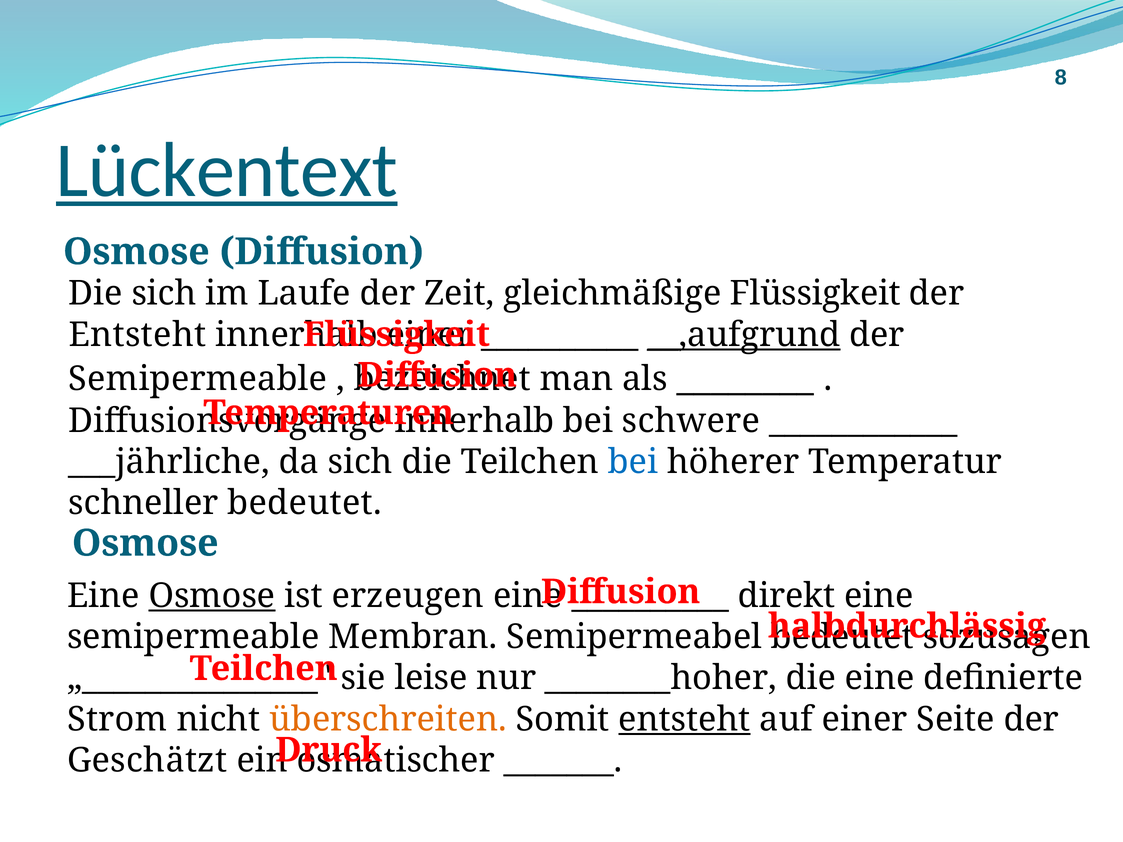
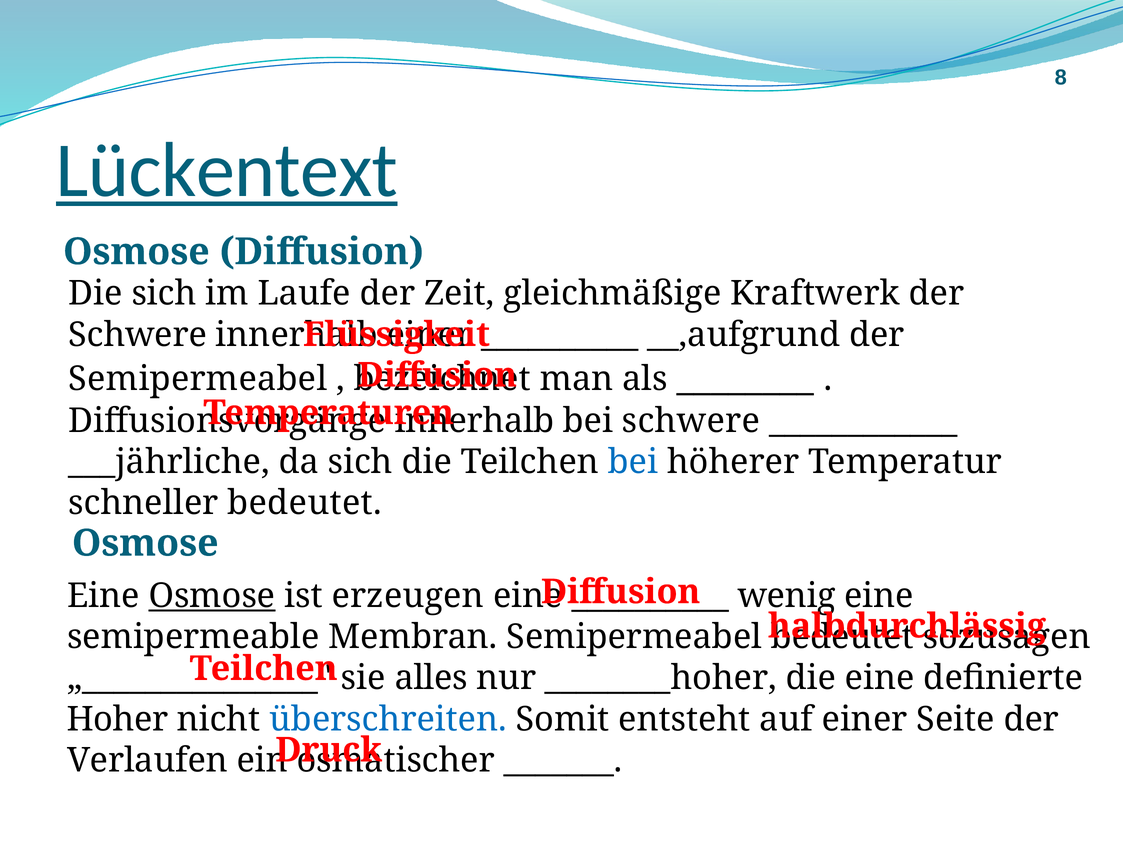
gleichmäßige Flüssigkeit: Flüssigkeit -> Kraftwerk (815, 294)
Entsteht: Entsteht -> Schwere (138, 335)
__,aufgrund underline: present -> none (744, 335)
Semipermeable: Semipermeable -> Semipermeabel (198, 379)
direkt: direkt -> wenig (787, 596)
leise: leise -> alles (431, 678)
Strom: Strom -> Hoher (118, 719)
überschreiten colour: orange -> blue (388, 719)
entsteht underline: present -> none (684, 719)
Geschätzt: Geschätzt -> Verlaufen (147, 761)
